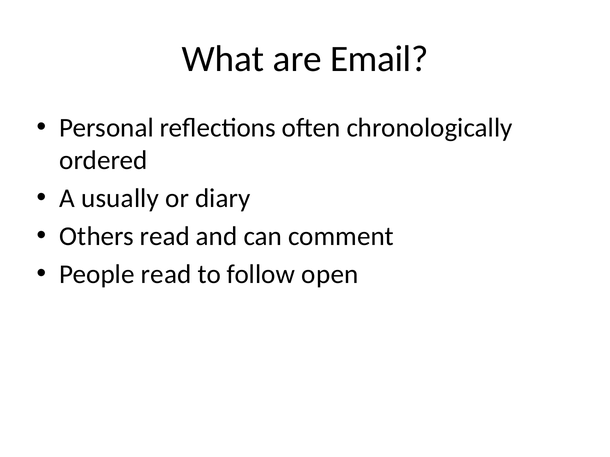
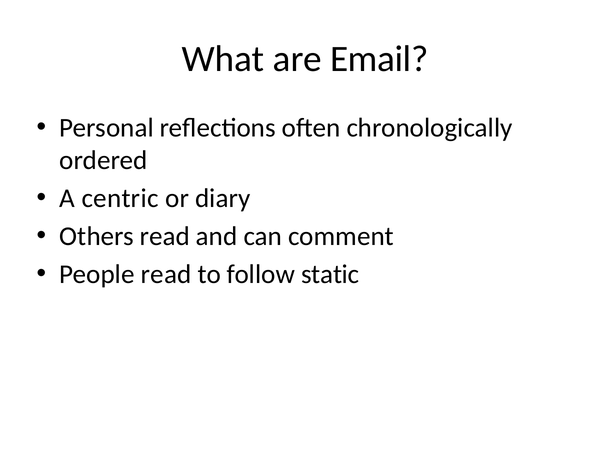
usually: usually -> centric (120, 198)
open: open -> static (330, 274)
